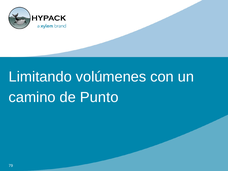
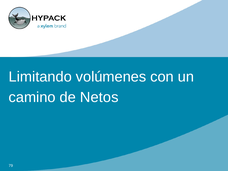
Punto: Punto -> Netos (99, 97)
